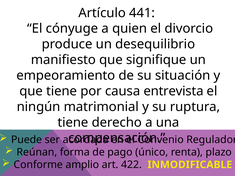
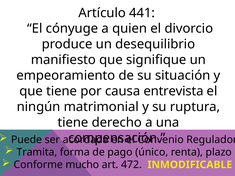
Reúnan: Reúnan -> Tramita (37, 152)
amplio: amplio -> mucho (82, 165)
422: 422 -> 472 (132, 165)
